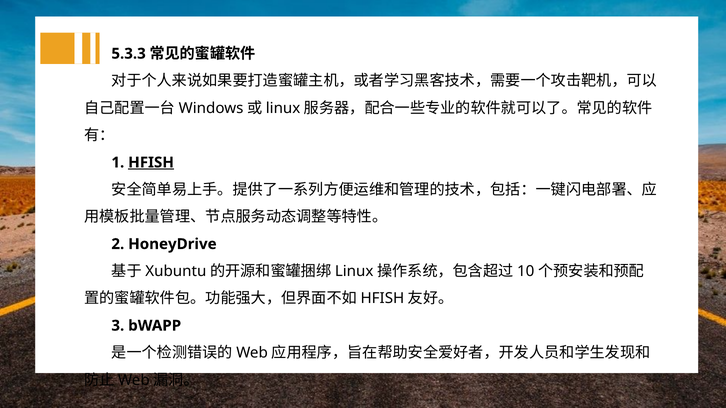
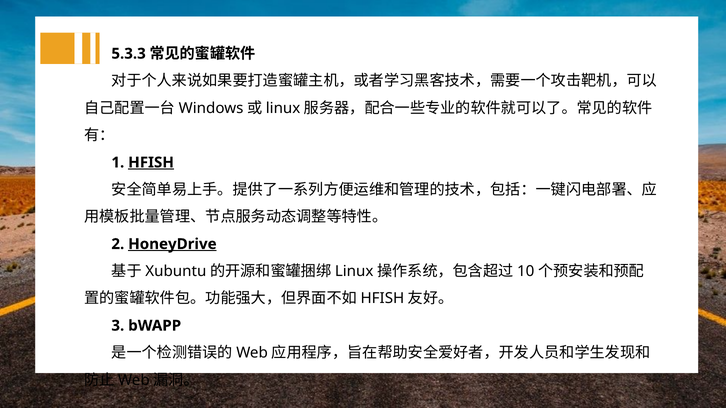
HoneyDrive underline: none -> present (172, 244)
